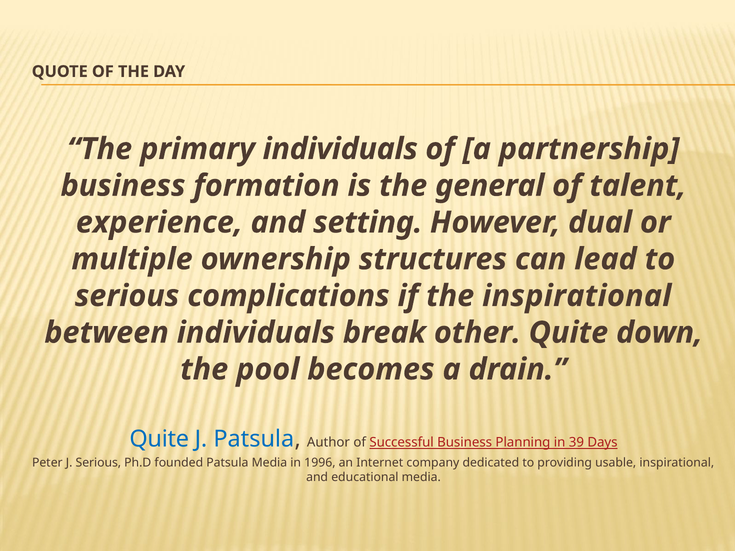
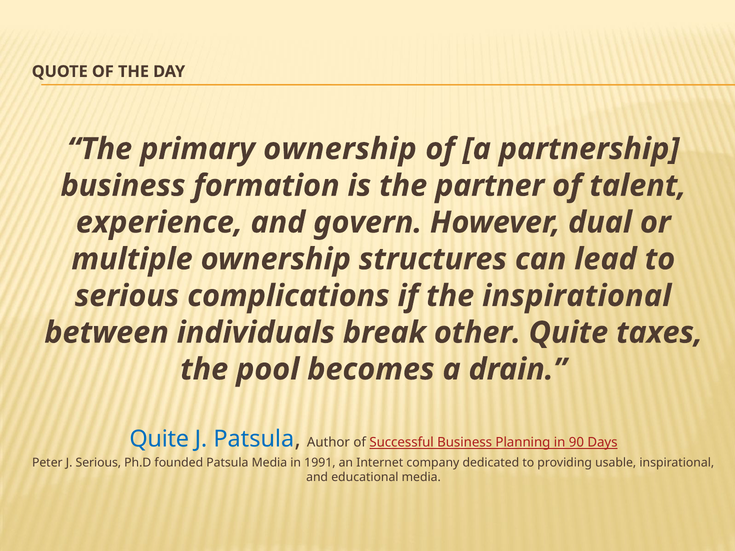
primary individuals: individuals -> ownership (340, 149)
general: general -> partner (490, 186)
setting: setting -> govern (368, 223)
down: down -> taxes (659, 333)
39: 39 -> 90 (576, 443)
1996: 1996 -> 1991 (320, 463)
